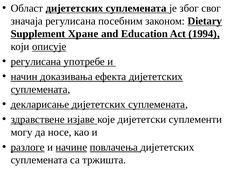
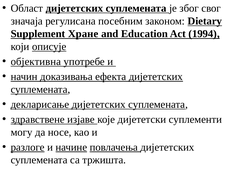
регулисана: регулисана -> објективна (36, 62)
